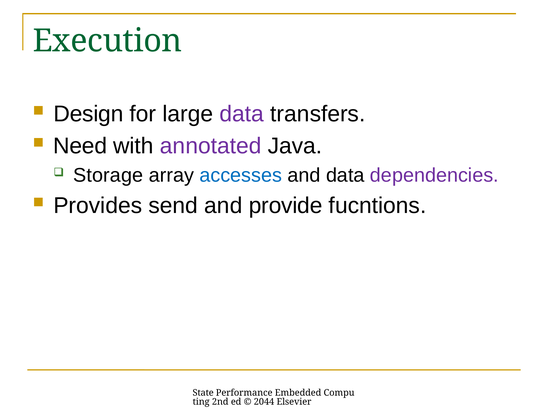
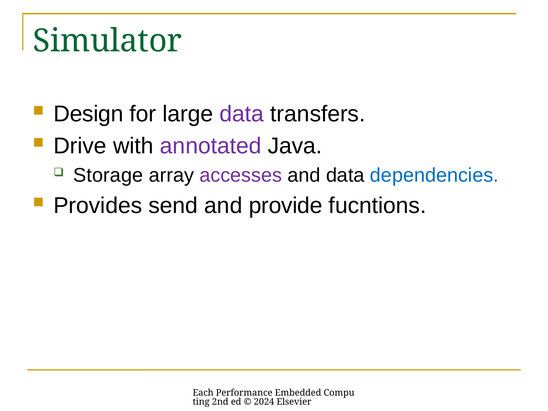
Execution: Execution -> Simulator (107, 41)
Need: Need -> Drive (80, 146)
accesses colour: blue -> purple (241, 175)
dependencies colour: purple -> blue (434, 175)
State: State -> Each (203, 393)
2044: 2044 -> 2024 (264, 402)
